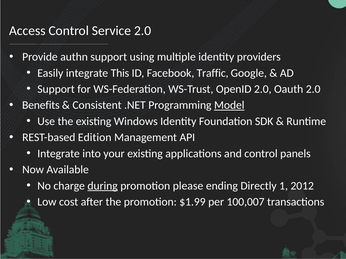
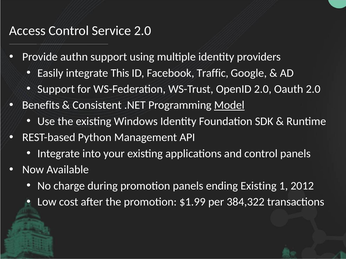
Edition: Edition -> Python (95, 138)
during underline: present -> none (103, 186)
promotion please: please -> panels (188, 186)
ending Directly: Directly -> Existing (259, 186)
100,007: 100,007 -> 384,322 (246, 202)
